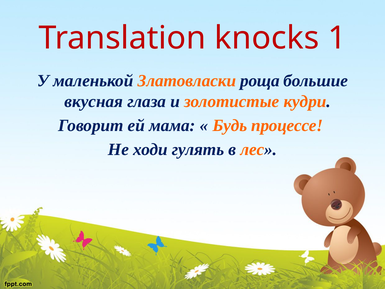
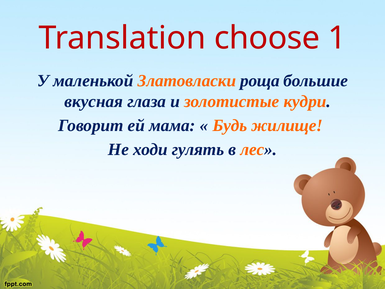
knocks: knocks -> choose (267, 38)
процессе: процессе -> жилище (287, 125)
